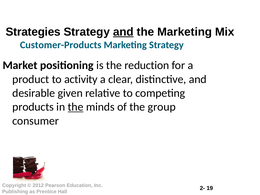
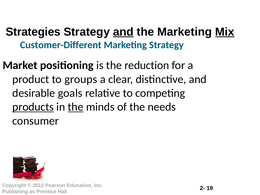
Mix underline: none -> present (225, 32)
Customer-Products: Customer-Products -> Customer-Different (61, 45)
activity: activity -> groups (81, 79)
given: given -> goals (70, 93)
products underline: none -> present (33, 107)
group: group -> needs (162, 107)
